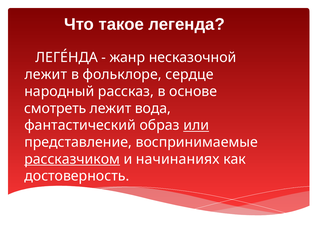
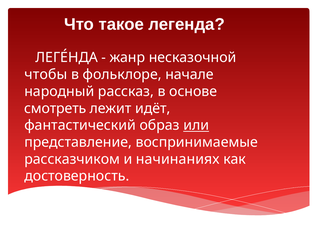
лежит: лежит -> чтобы (46, 74)
сердце: сердце -> начале (189, 74)
вода: вода -> идёт (153, 108)
рассказчиком underline: present -> none (72, 159)
